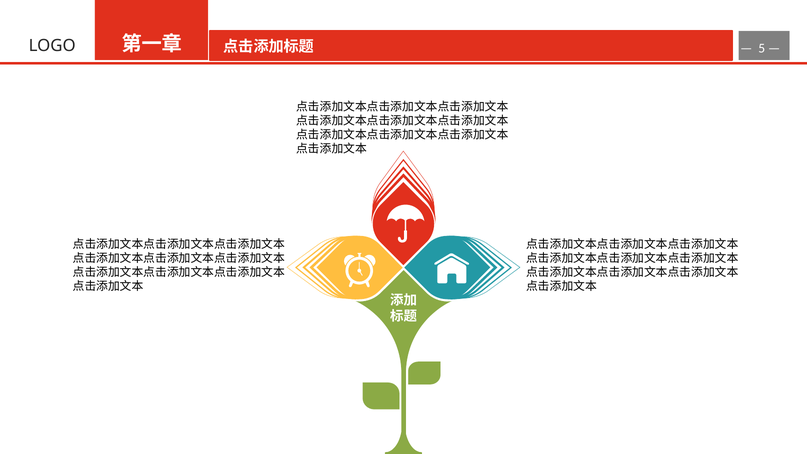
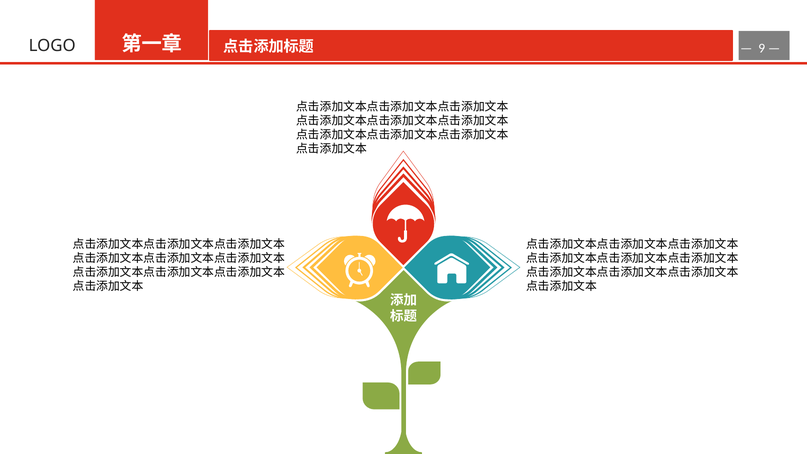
5: 5 -> 9 (762, 48)
